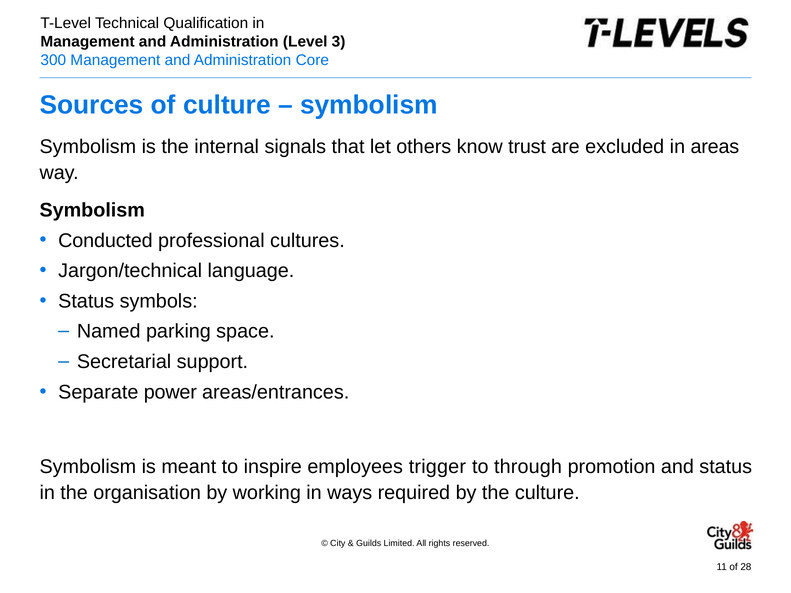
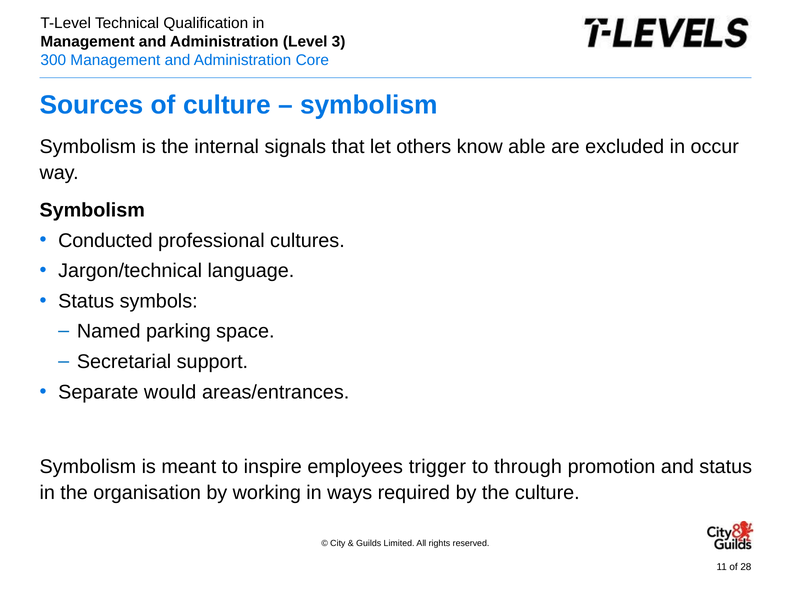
trust: trust -> able (527, 147)
areas: areas -> occur (715, 147)
power: power -> would (170, 392)
